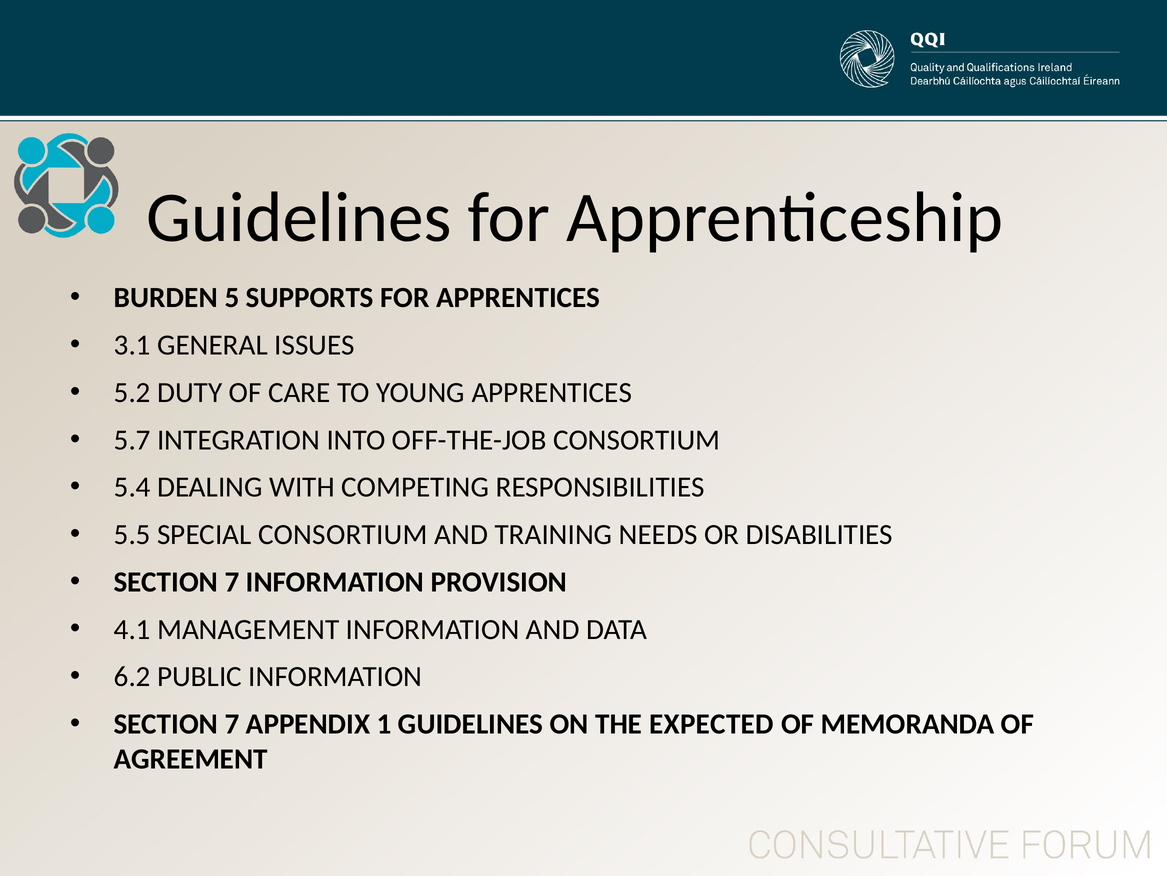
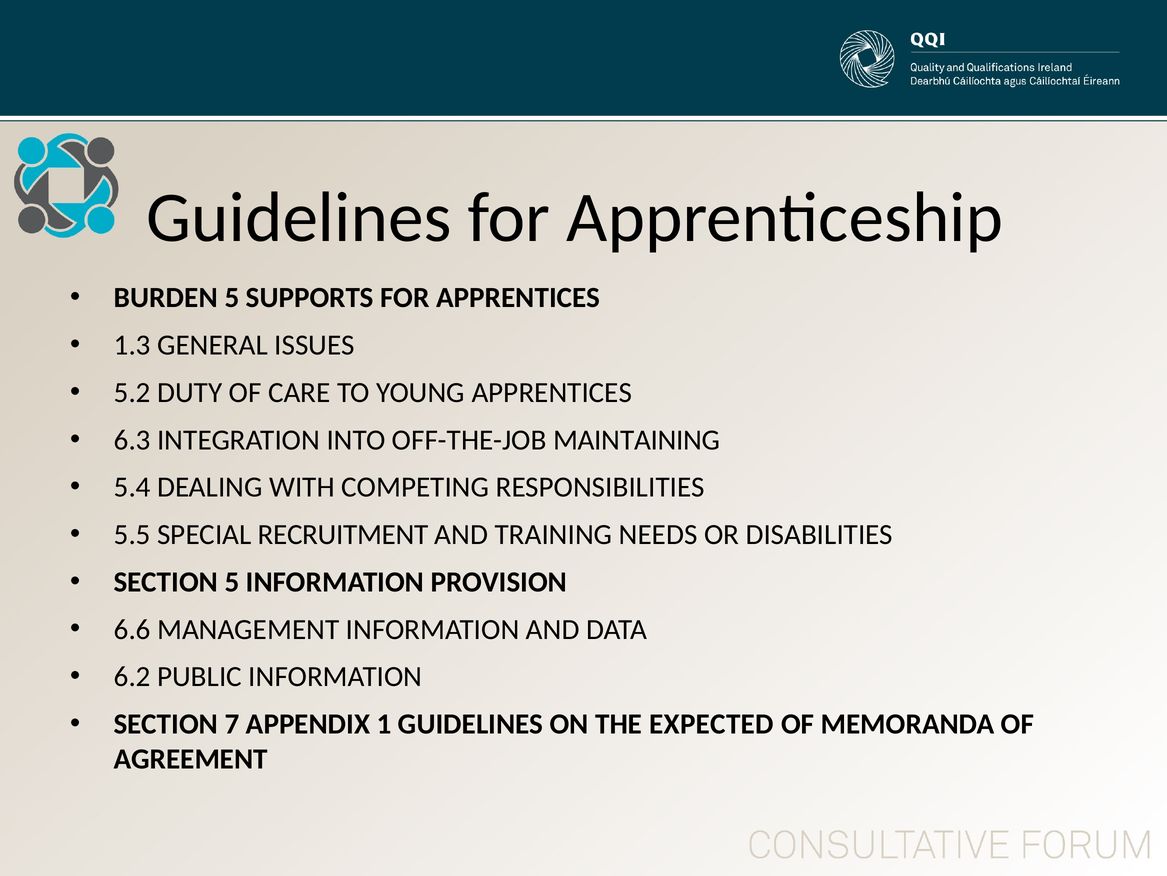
3.1: 3.1 -> 1.3 (132, 345)
5.7: 5.7 -> 6.3 (132, 440)
OFF-THE-JOB CONSORTIUM: CONSORTIUM -> MAINTAINING (637, 440)
SPECIAL CONSORTIUM: CONSORTIUM -> RECRUITMENT (343, 534)
7: 7 -> 5 (232, 582)
4.1: 4.1 -> 6.6 (132, 629)
